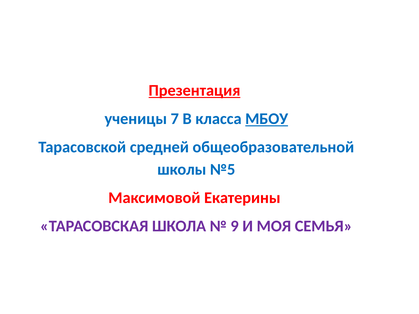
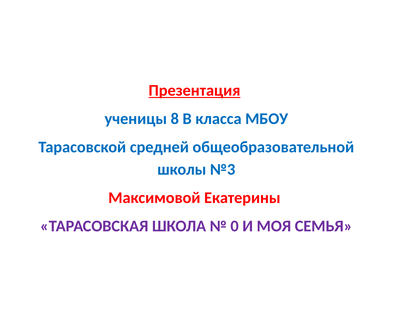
7: 7 -> 8 (175, 119)
МБОУ underline: present -> none (267, 119)
№5: №5 -> №3 (223, 170)
9: 9 -> 0 (235, 226)
